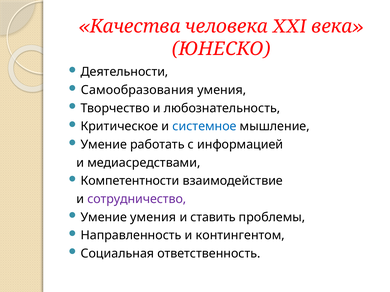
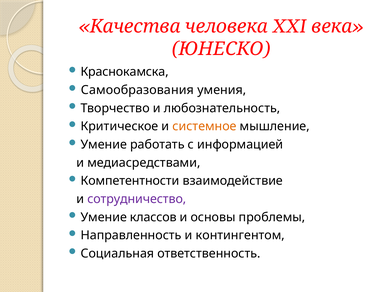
Деятельности: Деятельности -> Краснокамска (125, 72)
системное colour: blue -> orange (205, 127)
Умение умения: умения -> классов (153, 218)
ставить: ставить -> основы (213, 218)
